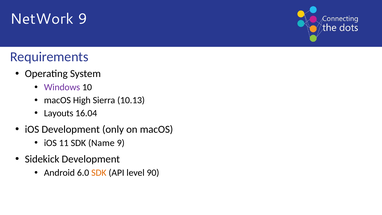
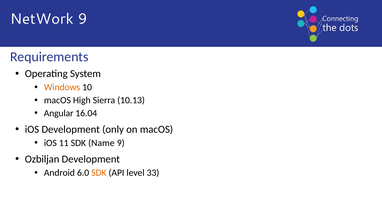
Windows colour: purple -> orange (62, 87)
Layouts: Layouts -> Angular (59, 113)
Sidekick: Sidekick -> Ozbiljan (42, 159)
90: 90 -> 33 (153, 173)
